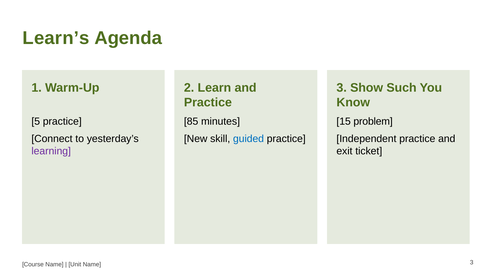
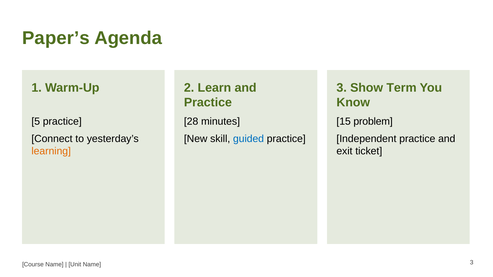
Learn’s: Learn’s -> Paper’s (56, 38)
Such: Such -> Term (402, 88)
85: 85 -> 28 (191, 122)
learning colour: purple -> orange (51, 151)
